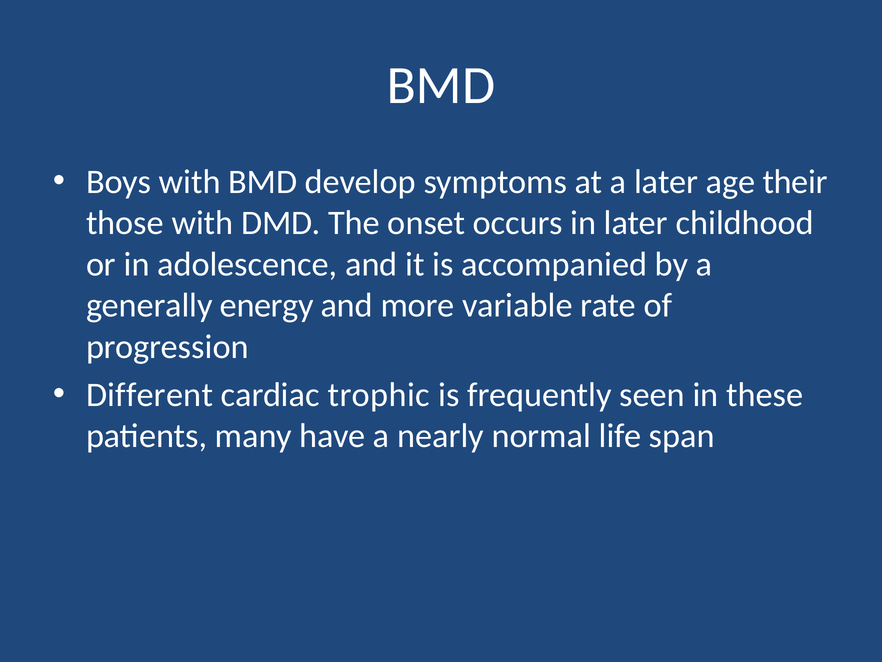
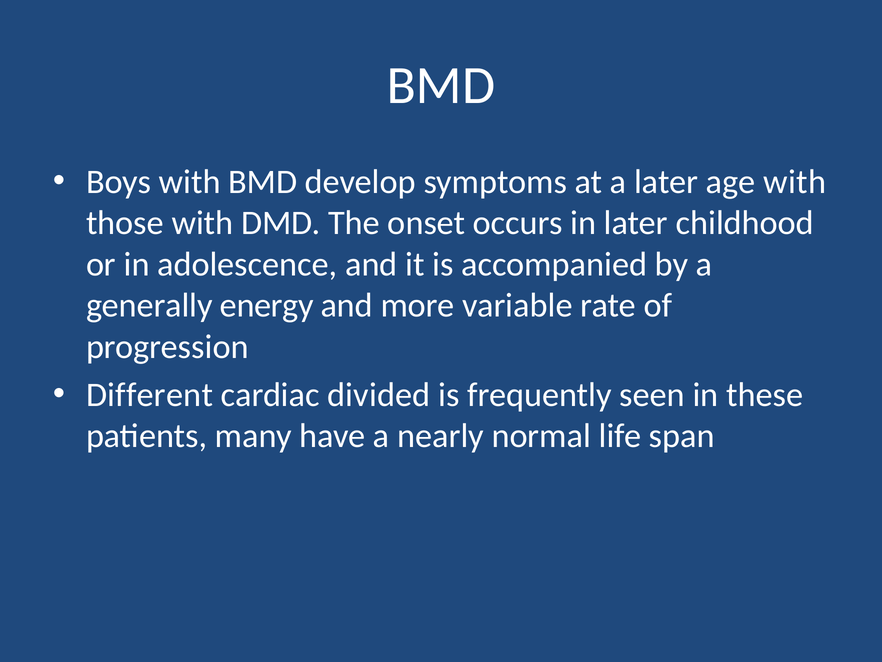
age their: their -> with (795, 182)
trophic: trophic -> divided (379, 395)
